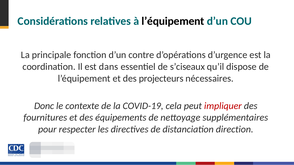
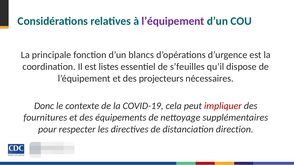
l’équipement colour: black -> purple (173, 21)
contre: contre -> blancs (141, 55)
dans: dans -> listes (109, 67)
s’ciseaux: s’ciseaux -> s’feuilles (187, 67)
